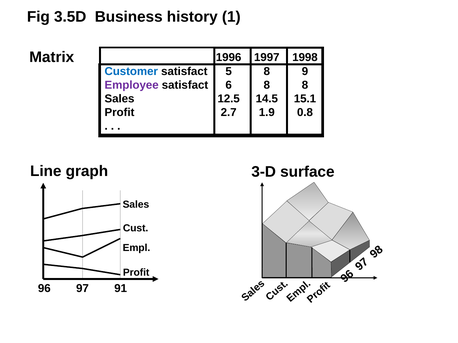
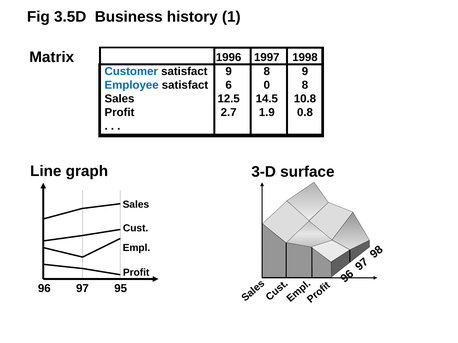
satisfact 5: 5 -> 9 (229, 71)
Employee colour: purple -> blue (132, 85)
6 8: 8 -> 0 (267, 85)
15.1: 15.1 -> 10.8 (305, 99)
91: 91 -> 95 (121, 289)
